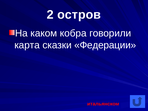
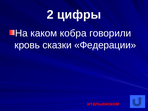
остров: остров -> цифры (79, 15)
карта: карта -> кровь (27, 45)
